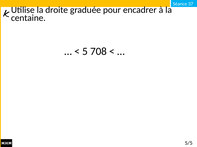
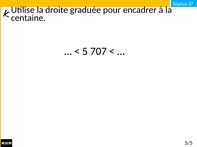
708: 708 -> 707 (98, 52)
